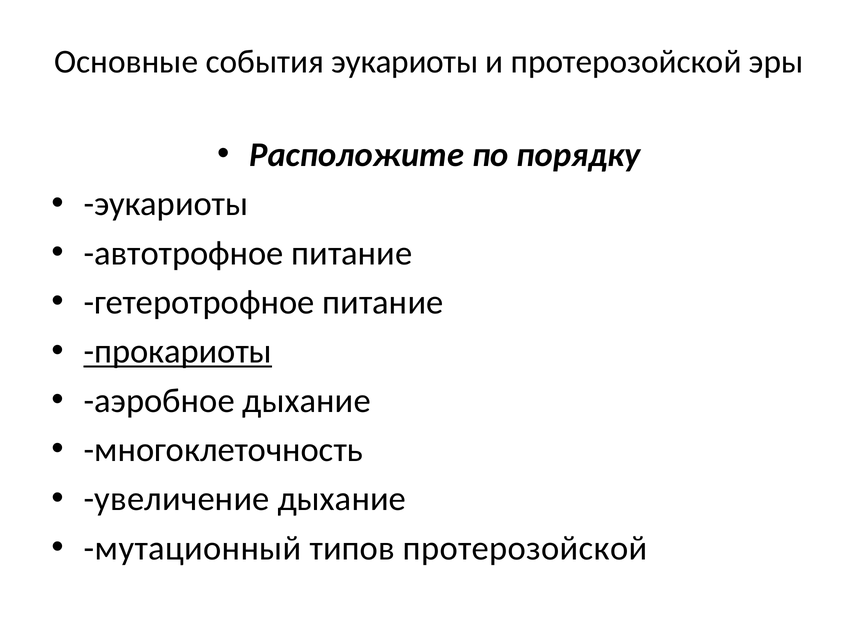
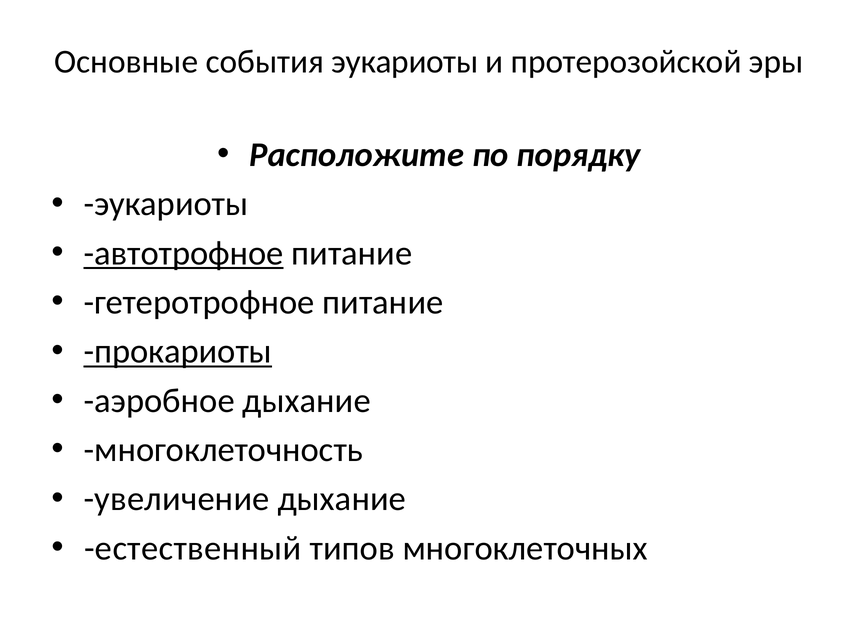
автотрофное underline: none -> present (184, 253)
мутационный: мутационный -> естественный (193, 548)
типов протерозойской: протерозойской -> многоклеточных (525, 548)
